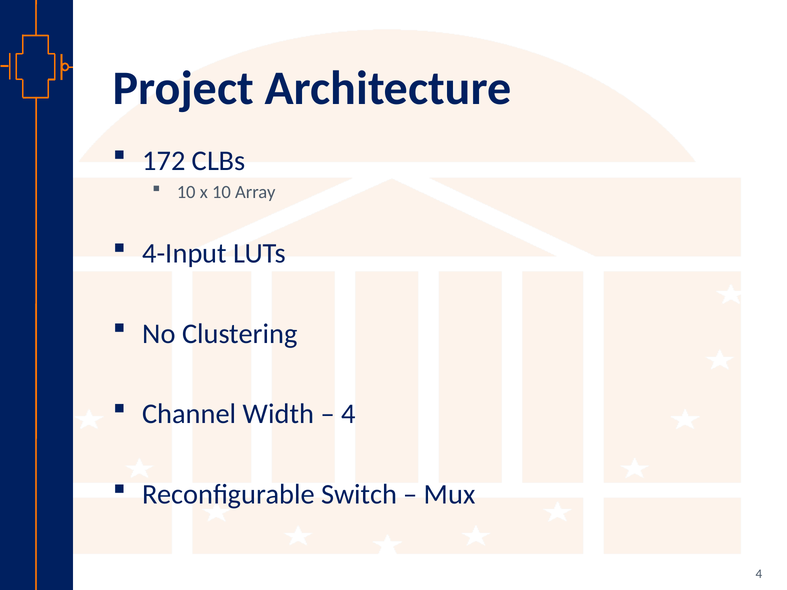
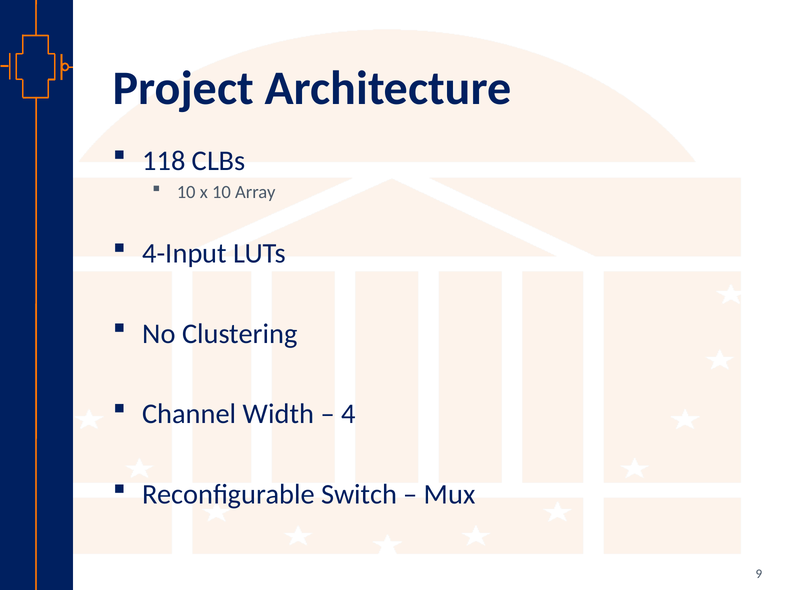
172: 172 -> 118 (164, 161)
4: 4 -> 9 (759, 574)
